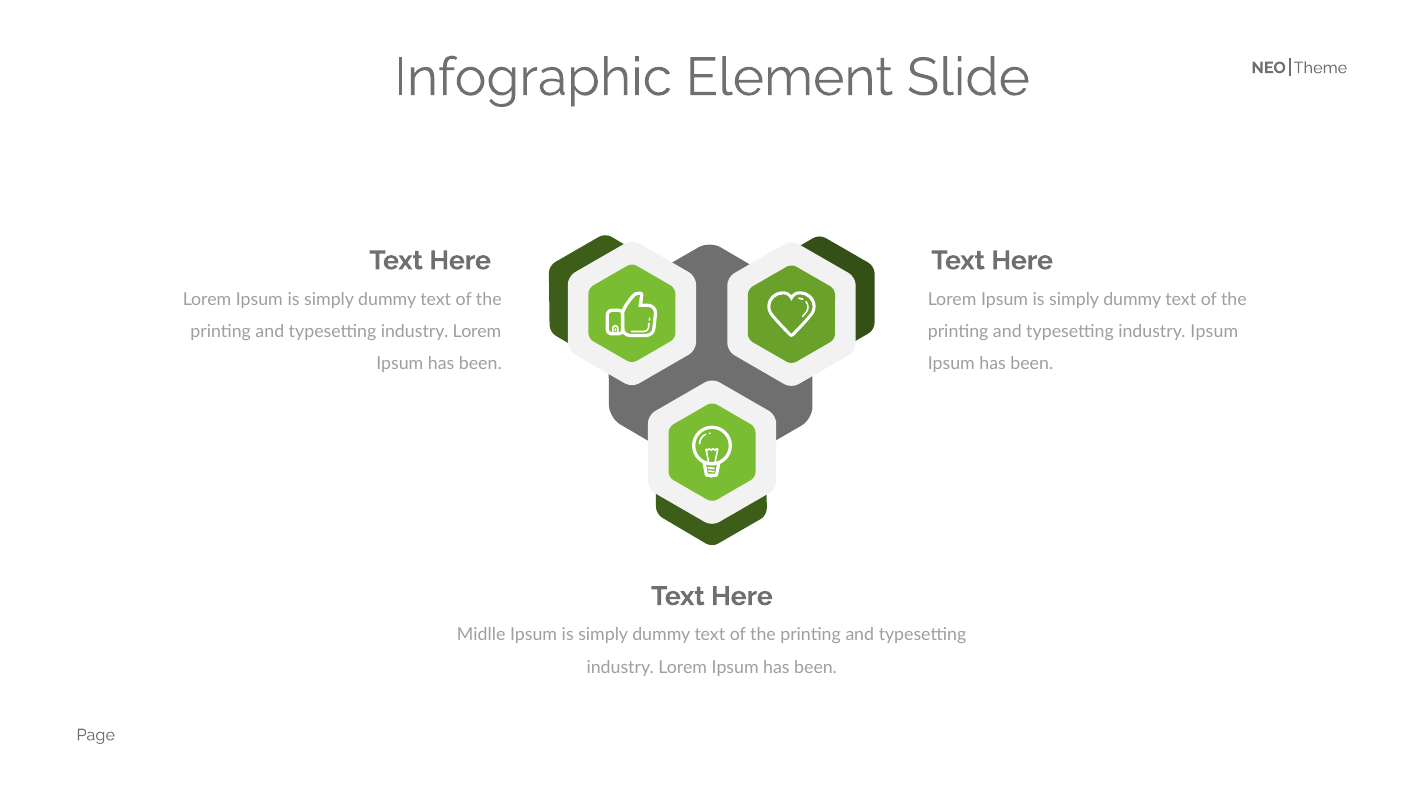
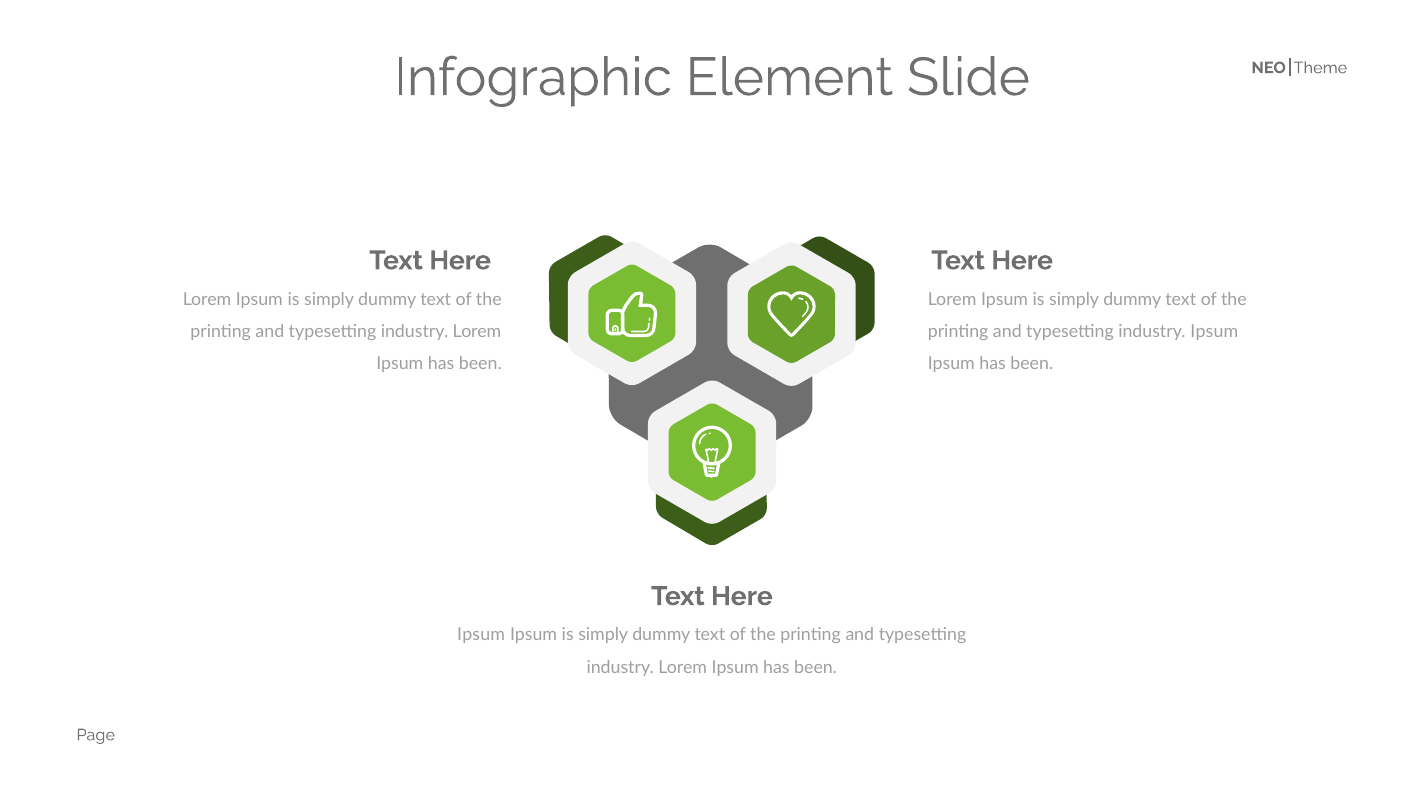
Midlle: Midlle -> Ipsum (481, 635)
